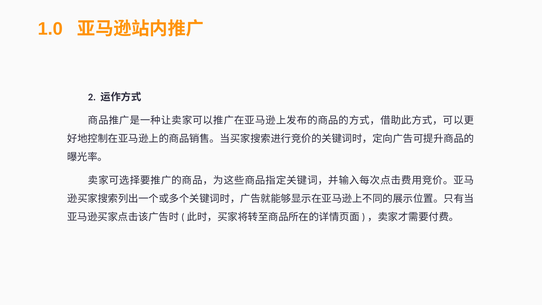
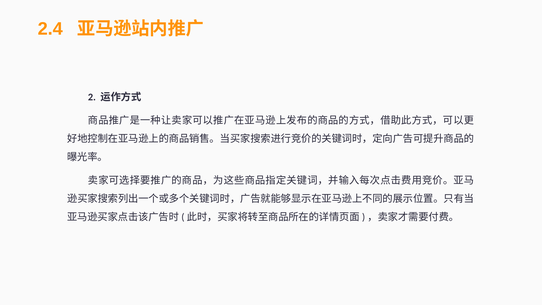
1.0: 1.0 -> 2.4 (50, 29)
